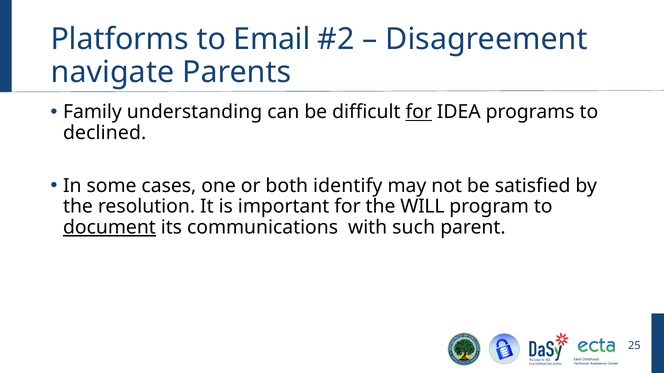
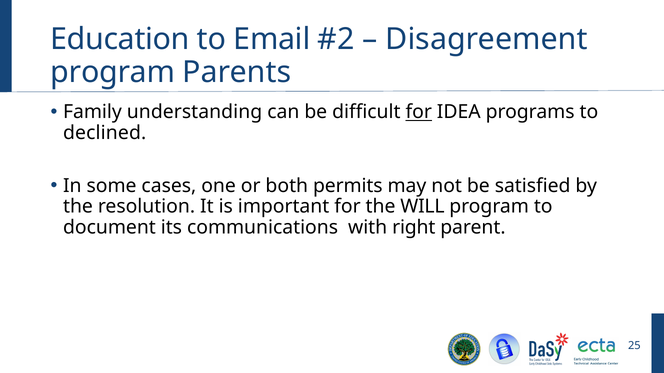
Platforms: Platforms -> Education (120, 39)
navigate: navigate -> program (113, 72)
identify: identify -> permits (348, 186)
document underline: present -> none (109, 228)
such: such -> right (414, 228)
